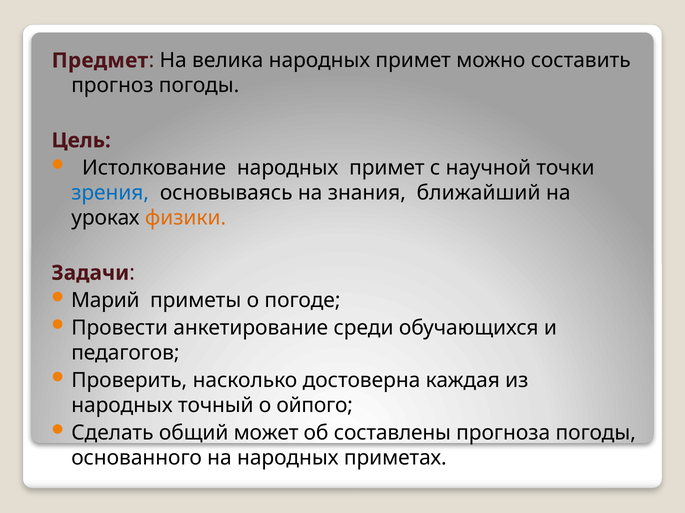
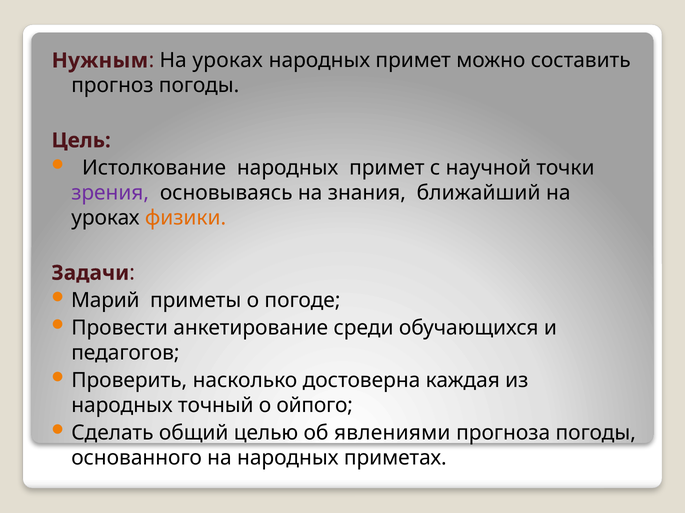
Предмет: Предмет -> Нужным (100, 61)
велика: велика -> уроках (228, 61)
зрения colour: blue -> purple (110, 193)
может: может -> целью (266, 433)
составлены: составлены -> явлениями (392, 433)
